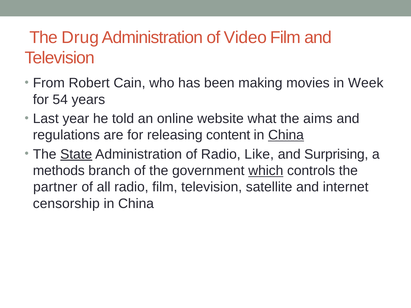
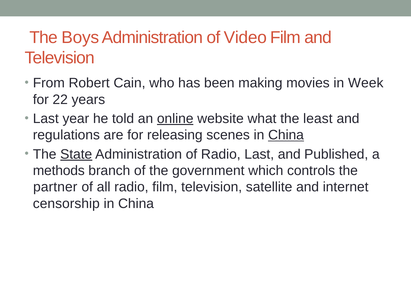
Drug: Drug -> Boys (80, 37)
54: 54 -> 22 (60, 100)
online underline: none -> present (175, 119)
aims: aims -> least (318, 119)
content: content -> scenes (228, 135)
Radio Like: Like -> Last (259, 154)
Surprising: Surprising -> Published (336, 154)
which underline: present -> none (266, 171)
